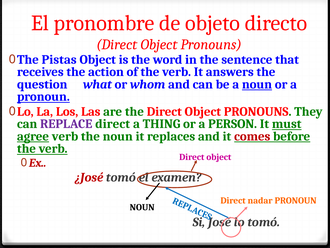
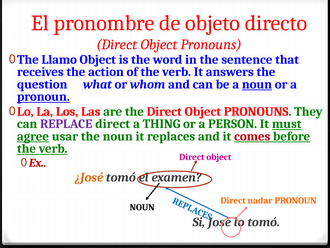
Pistas: Pistas -> Llamo (59, 60)
agree verb: verb -> usar (65, 136)
¿José colour: red -> orange (89, 177)
